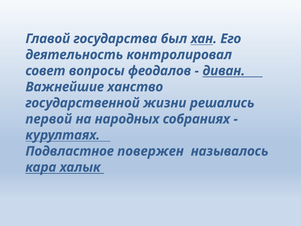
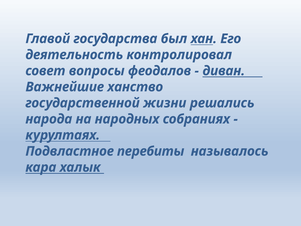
первой: первой -> народа (49, 119)
повержен: повержен -> перебиты (151, 151)
